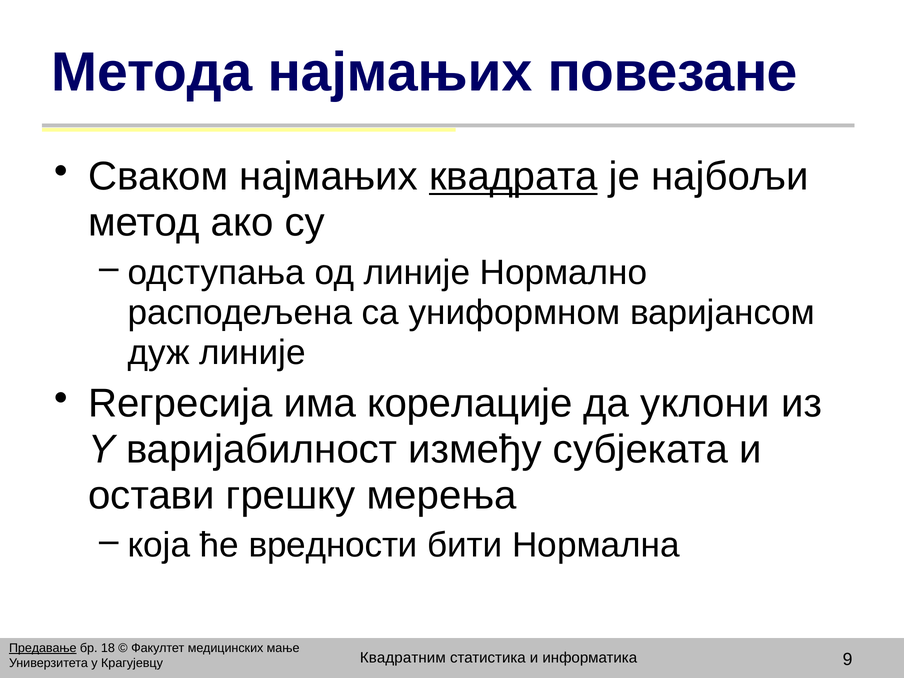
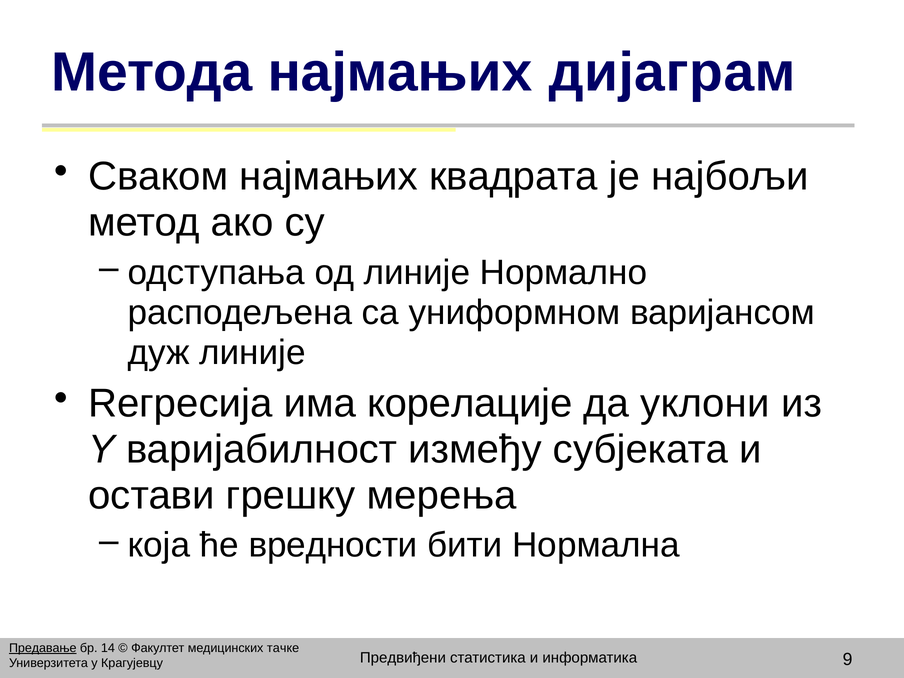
повезане: повезане -> дијаграм (672, 72)
квадрата underline: present -> none (513, 177)
18: 18 -> 14 (108, 648)
мање: мање -> тачке (283, 648)
Квадратним: Квадратним -> Предвиђени (403, 658)
